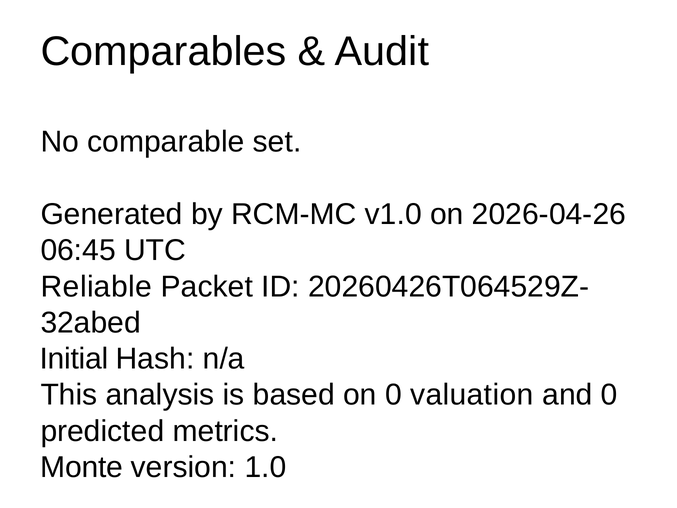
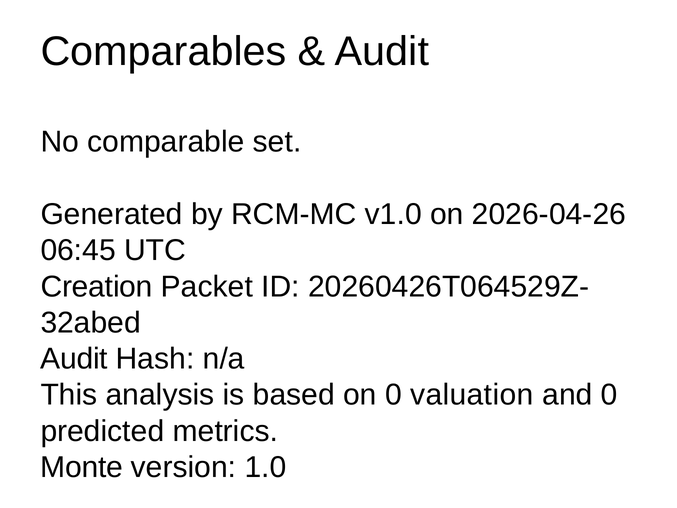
Reliable: Reliable -> Creation (97, 286)
Initial: Initial -> Audit (74, 359)
